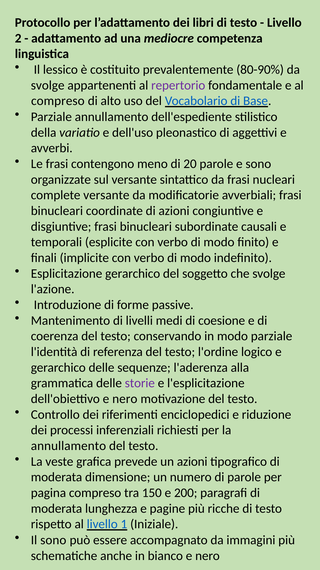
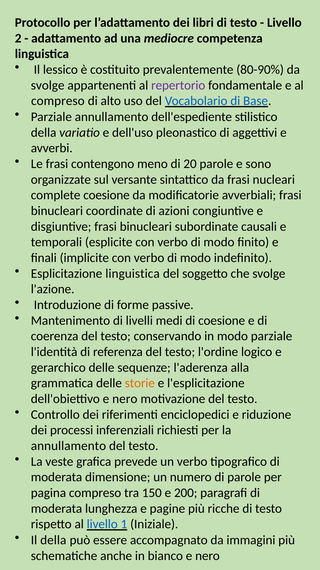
complete versante: versante -> coesione (106, 195)
Esplicitazione gerarchico: gerarchico -> linguistica (133, 273)
storie colour: purple -> orange (140, 382)
un azioni: azioni -> verbo (192, 461)
Il sono: sono -> della (53, 539)
